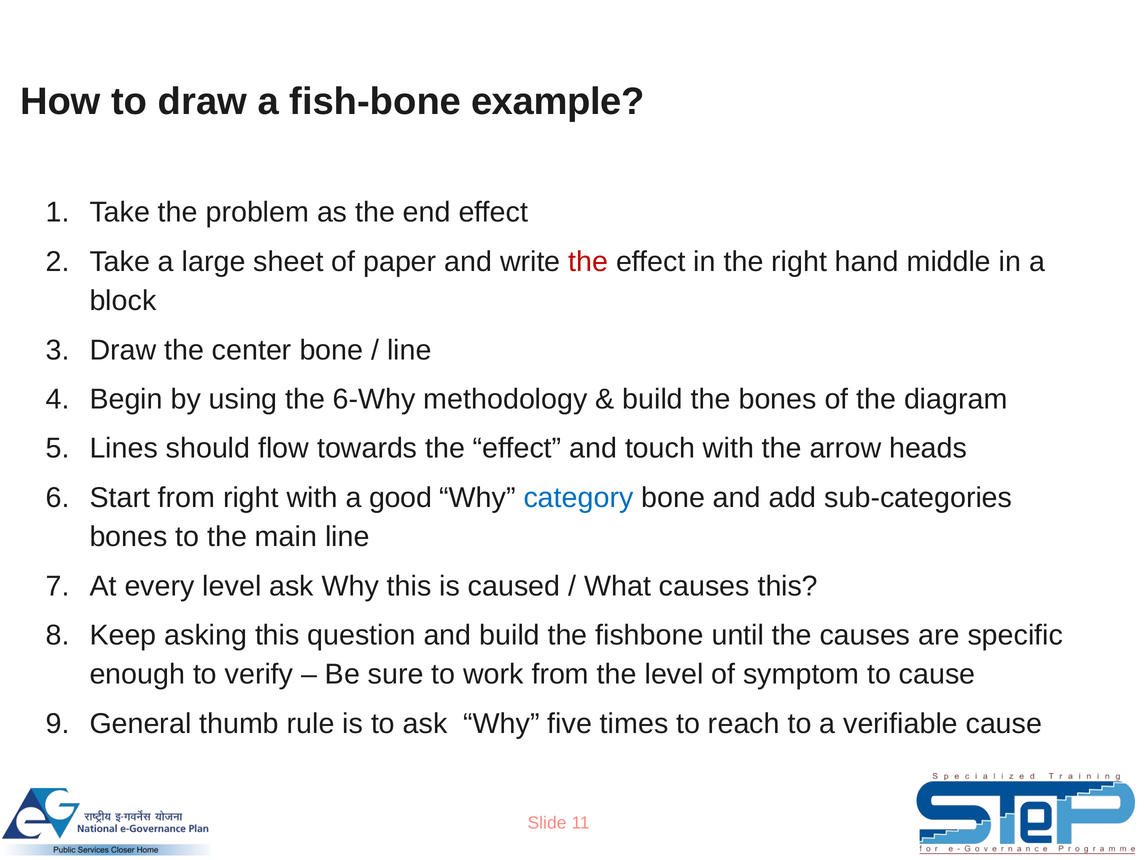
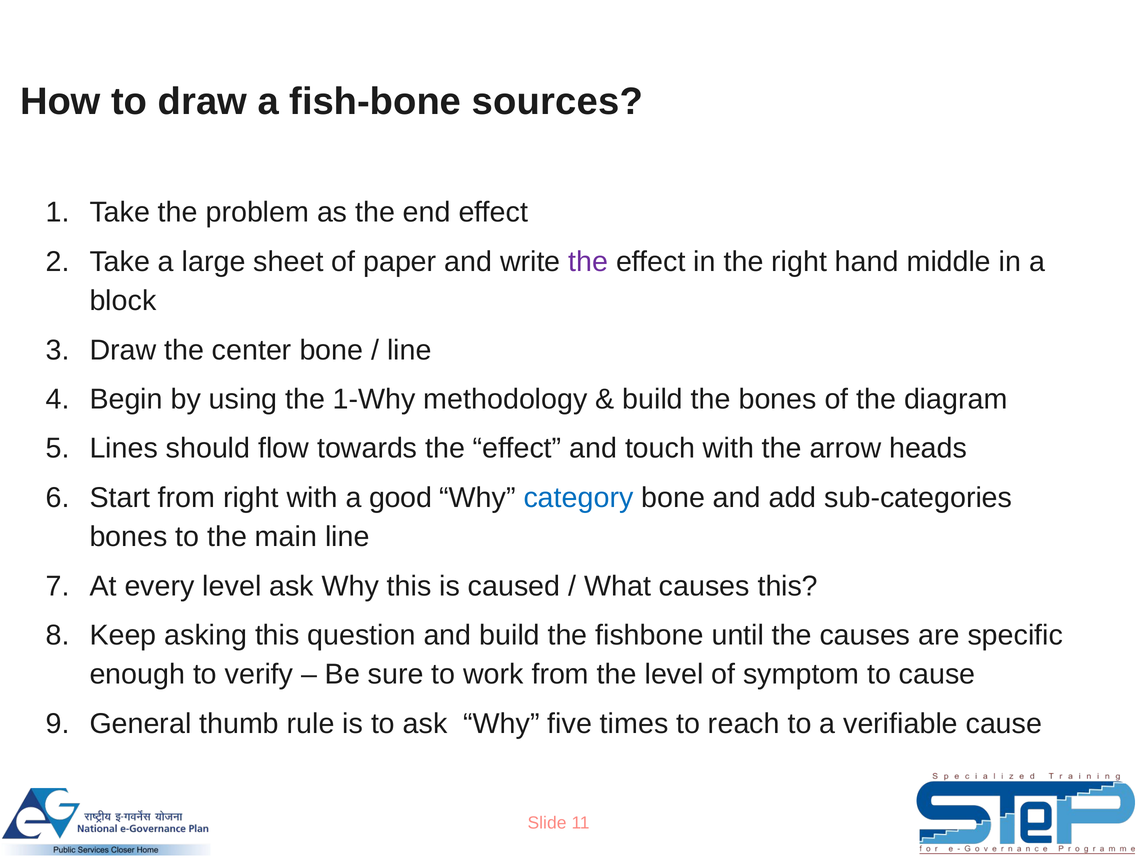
example: example -> sources (557, 102)
the colour: red -> purple (588, 262)
6-Why: 6-Why -> 1-Why (374, 399)
